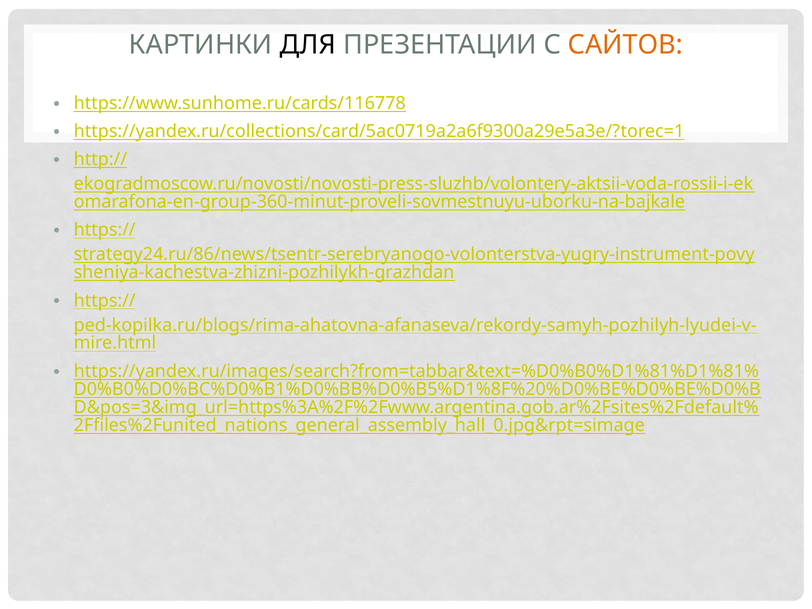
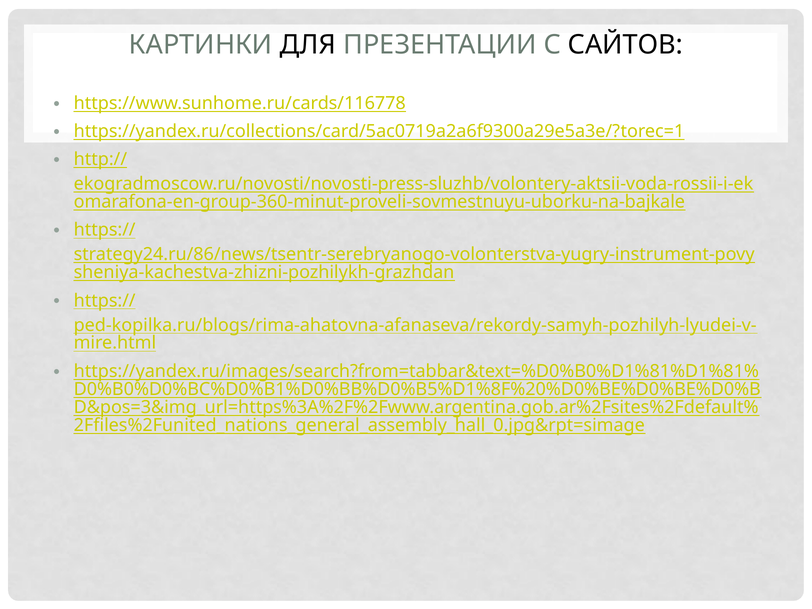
САЙТОВ colour: orange -> black (626, 45)
